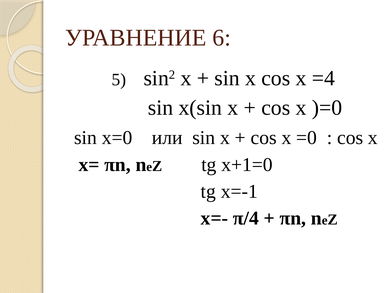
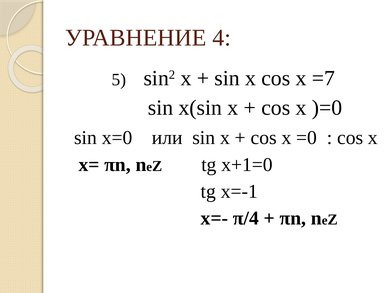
6: 6 -> 4 (222, 38)
=4: =4 -> =7 (323, 78)
